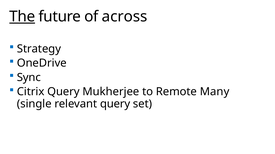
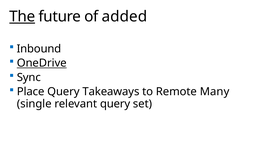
across: across -> added (124, 17)
Strategy: Strategy -> Inbound (39, 49)
OneDrive underline: none -> present (42, 63)
Citrix: Citrix -> Place (31, 92)
Mukherjee: Mukherjee -> Takeaways (111, 92)
